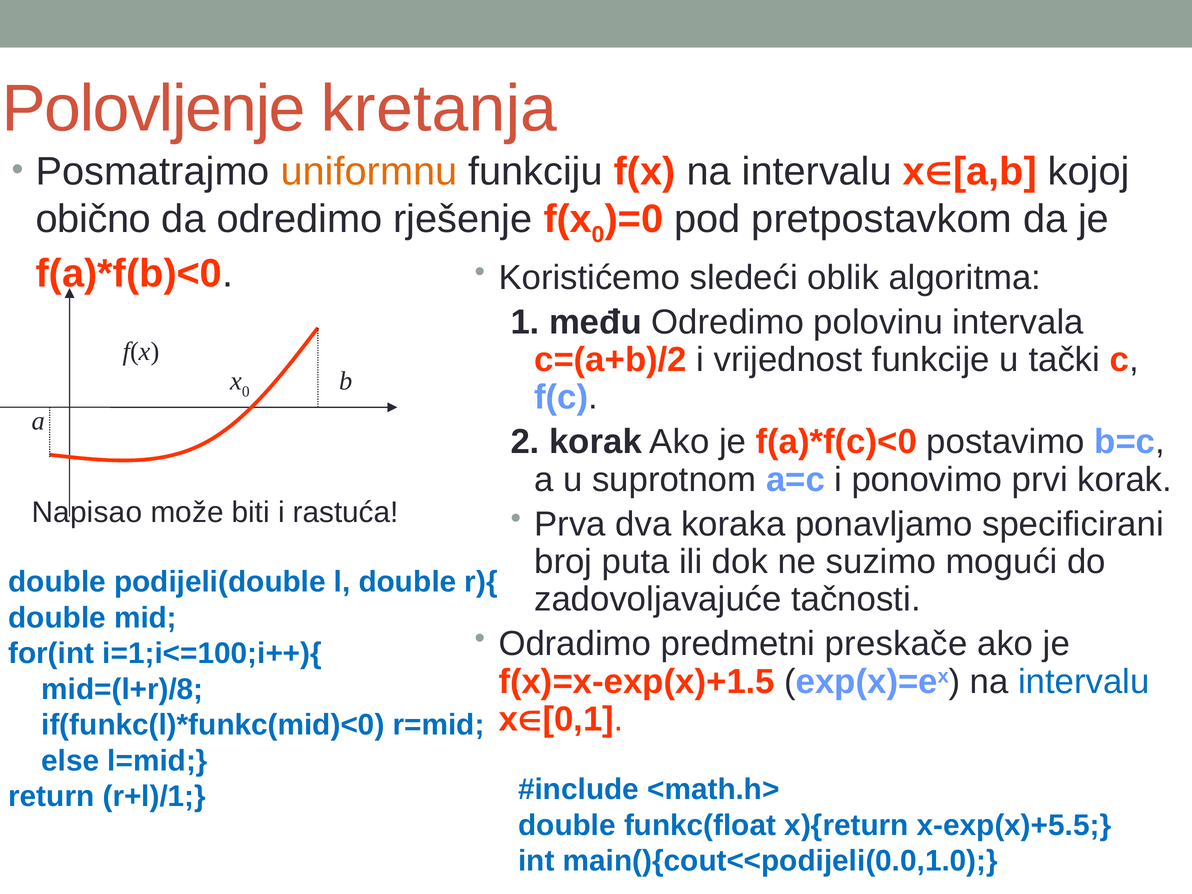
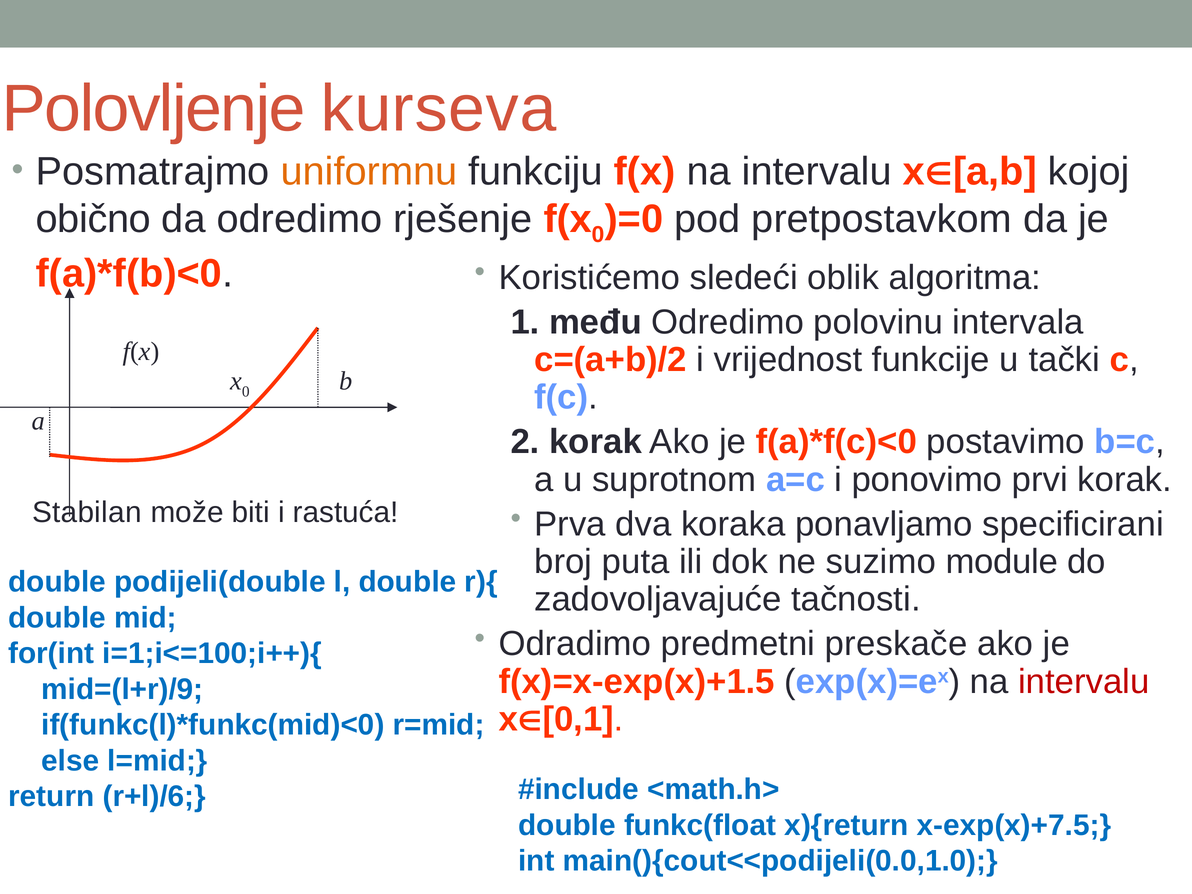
kretanja: kretanja -> kurseva (439, 109)
Napisao: Napisao -> Stabilan (87, 513)
mogući: mogući -> module (1002, 562)
intervalu colour: blue -> red (1084, 682)
mid=(l+r)/8: mid=(l+r)/8 -> mid=(l+r)/9 (122, 689)
r+l)/1: r+l)/1 -> r+l)/6 (154, 797)
x-exp(x)+5.5: x-exp(x)+5.5 -> x-exp(x)+7.5 (1014, 825)
